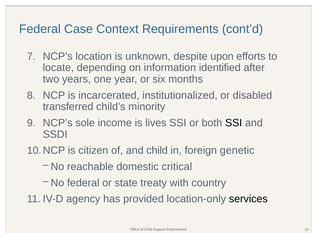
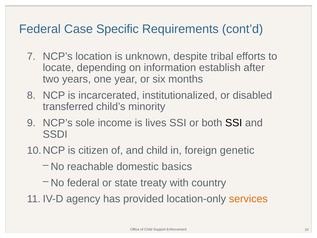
Context: Context -> Specific (117, 29)
upon: upon -> tribal (222, 56)
identified: identified -> establish (220, 68)
critical: critical -> basics (177, 166)
services colour: black -> orange (248, 199)
